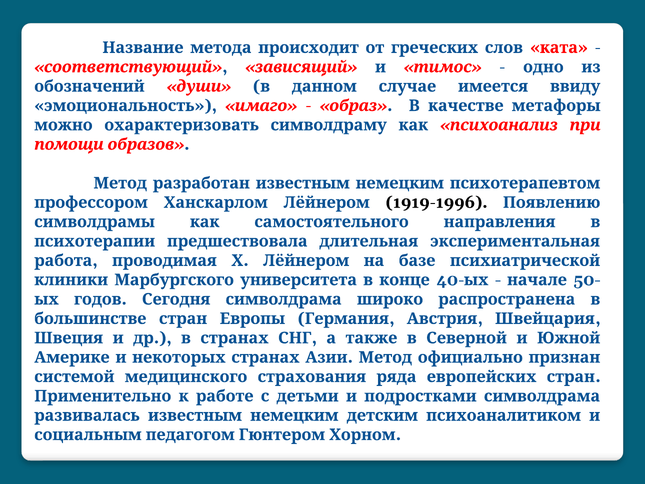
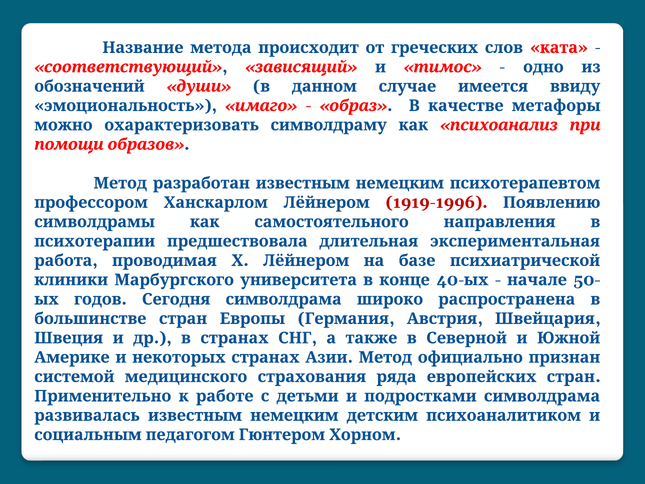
1919-1996 colour: black -> red (437, 202)
